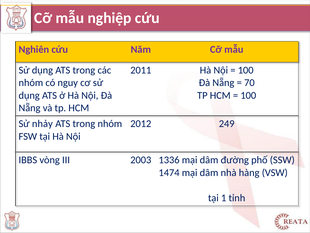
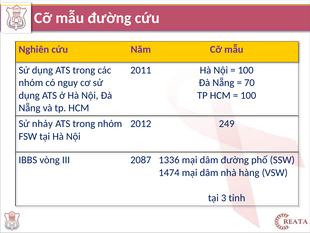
mẫu nghiệp: nghiệp -> đường (110, 18)
2003: 2003 -> 2087 (141, 160)
1: 1 -> 3 (224, 197)
